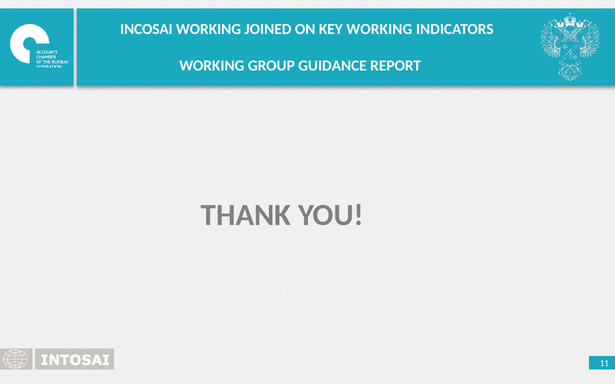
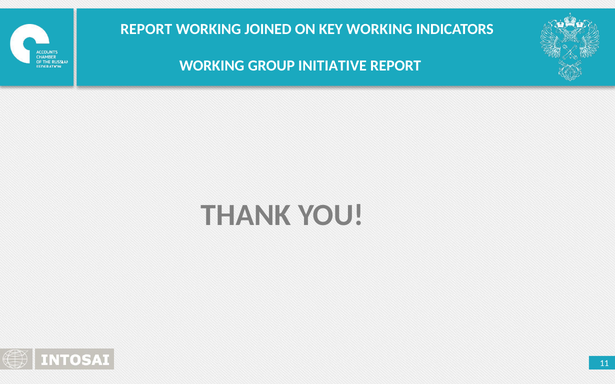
INCOSAI: INCOSAI -> REPORT (146, 29)
GUIDANCE: GUIDANCE -> INITIATIVE (332, 66)
